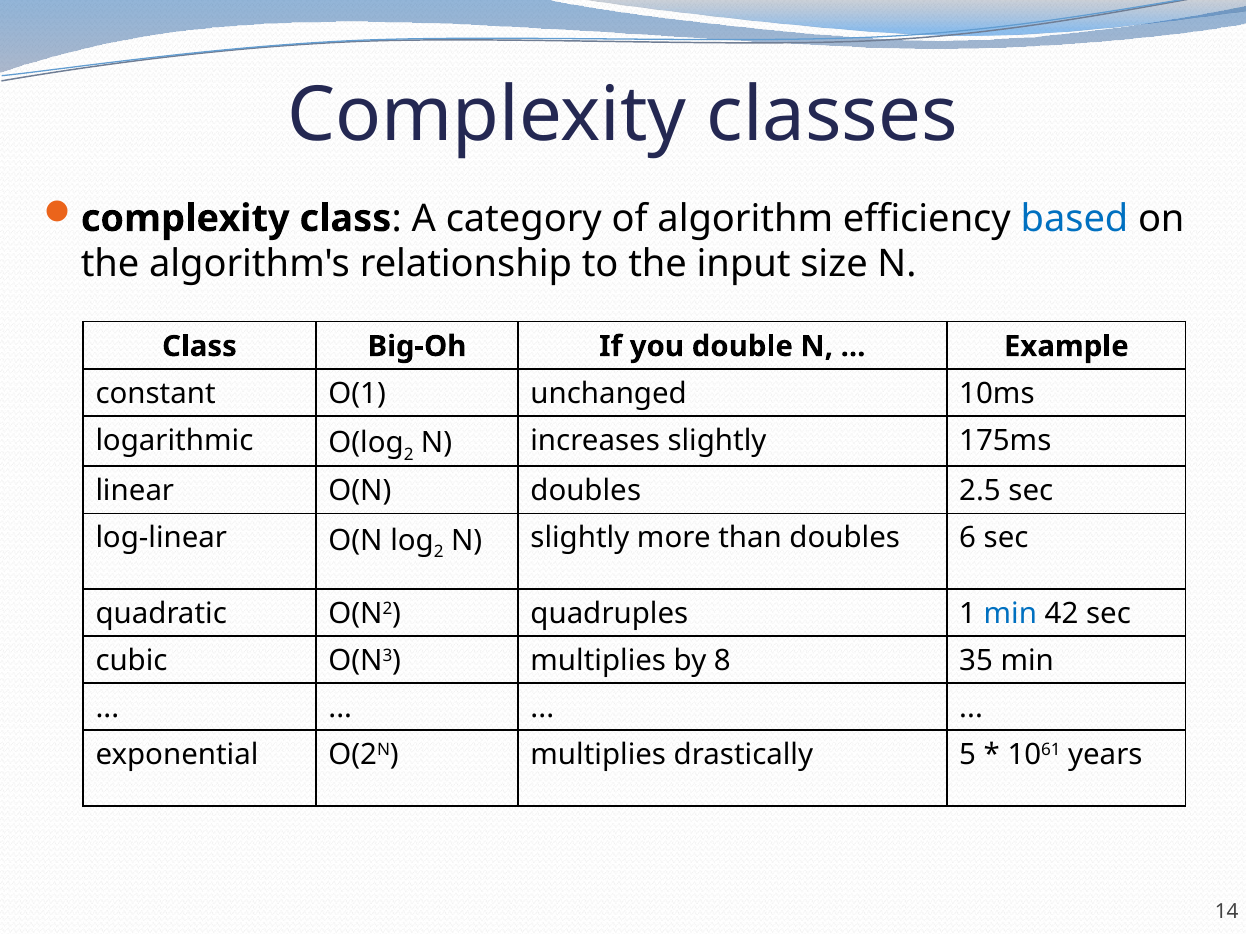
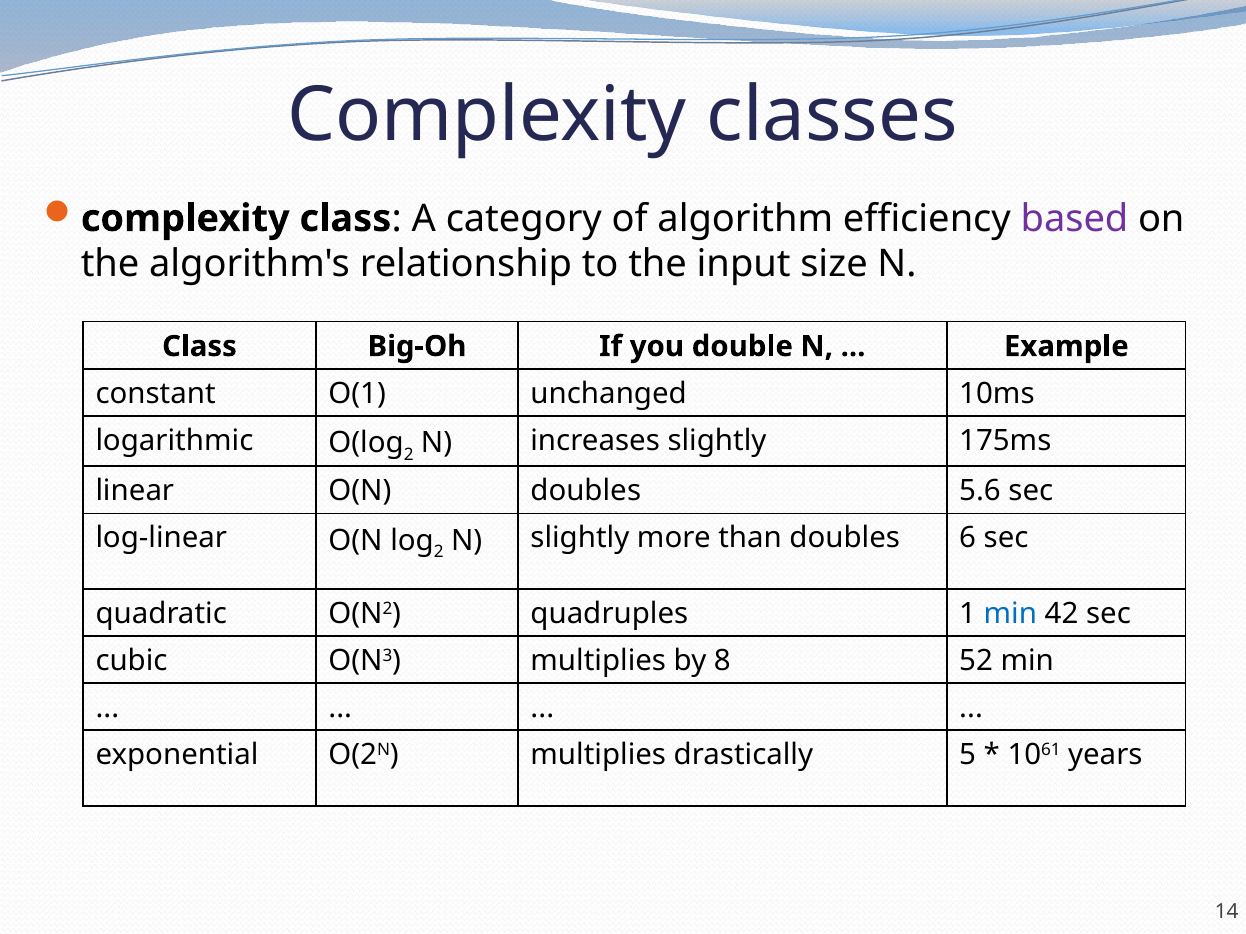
based colour: blue -> purple (1075, 219)
2.5: 2.5 -> 5.6 (980, 491)
35: 35 -> 52 (976, 661)
